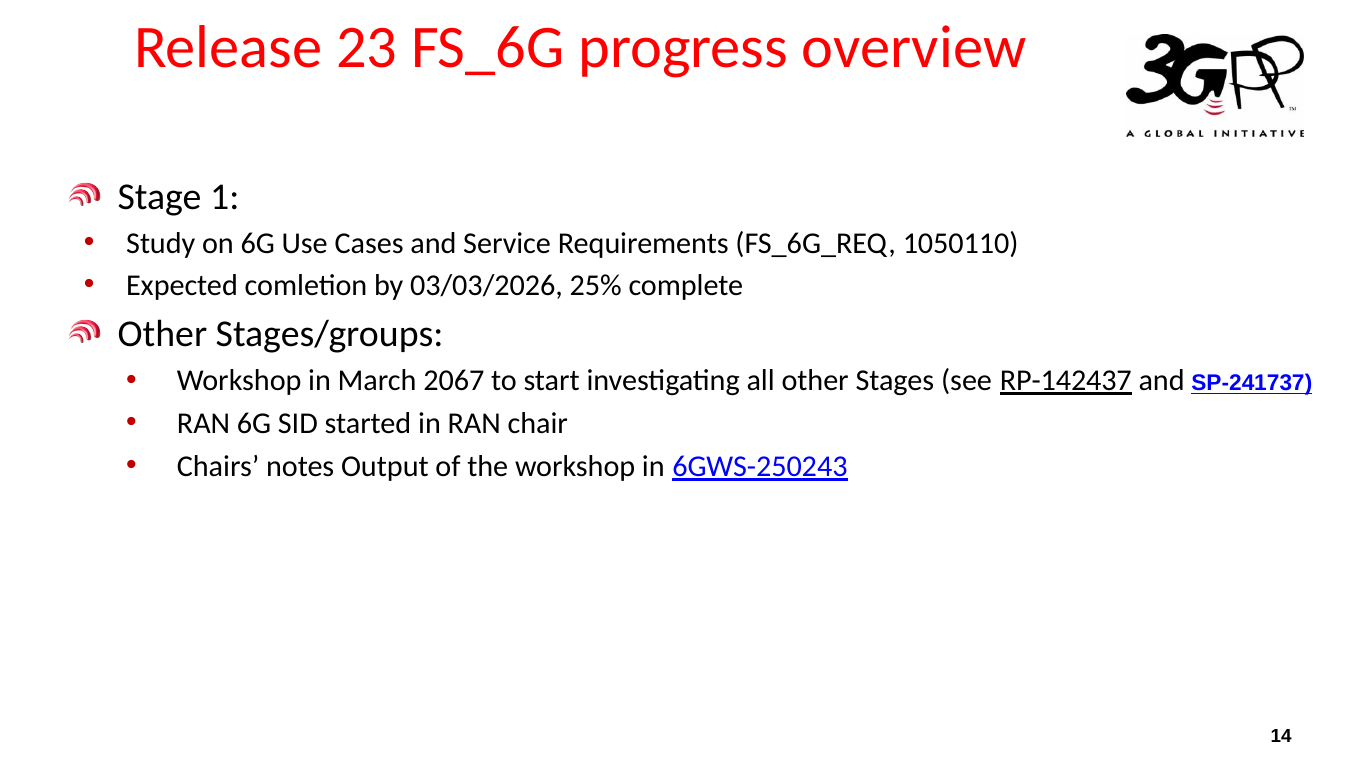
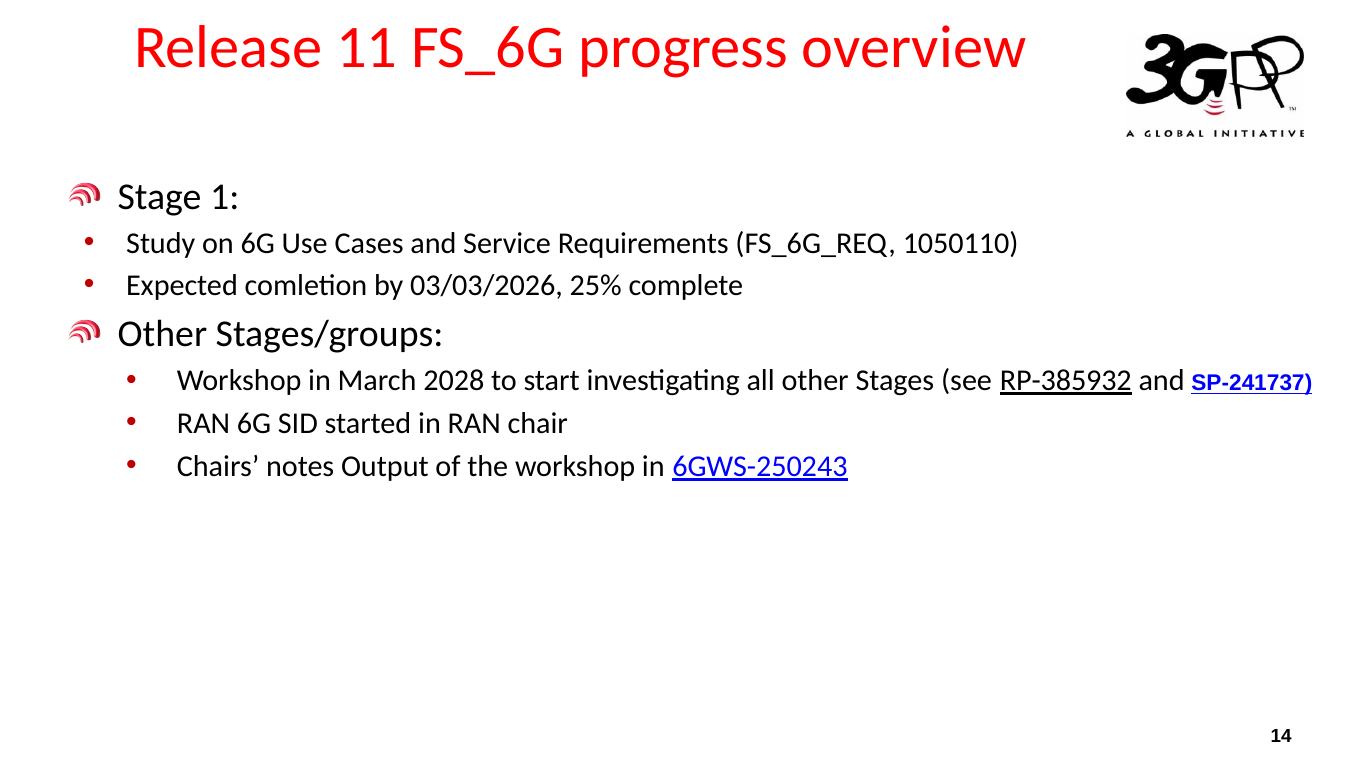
23: 23 -> 11 (367, 47)
2067: 2067 -> 2028 (454, 381)
RP-142437: RP-142437 -> RP-385932 (1066, 381)
